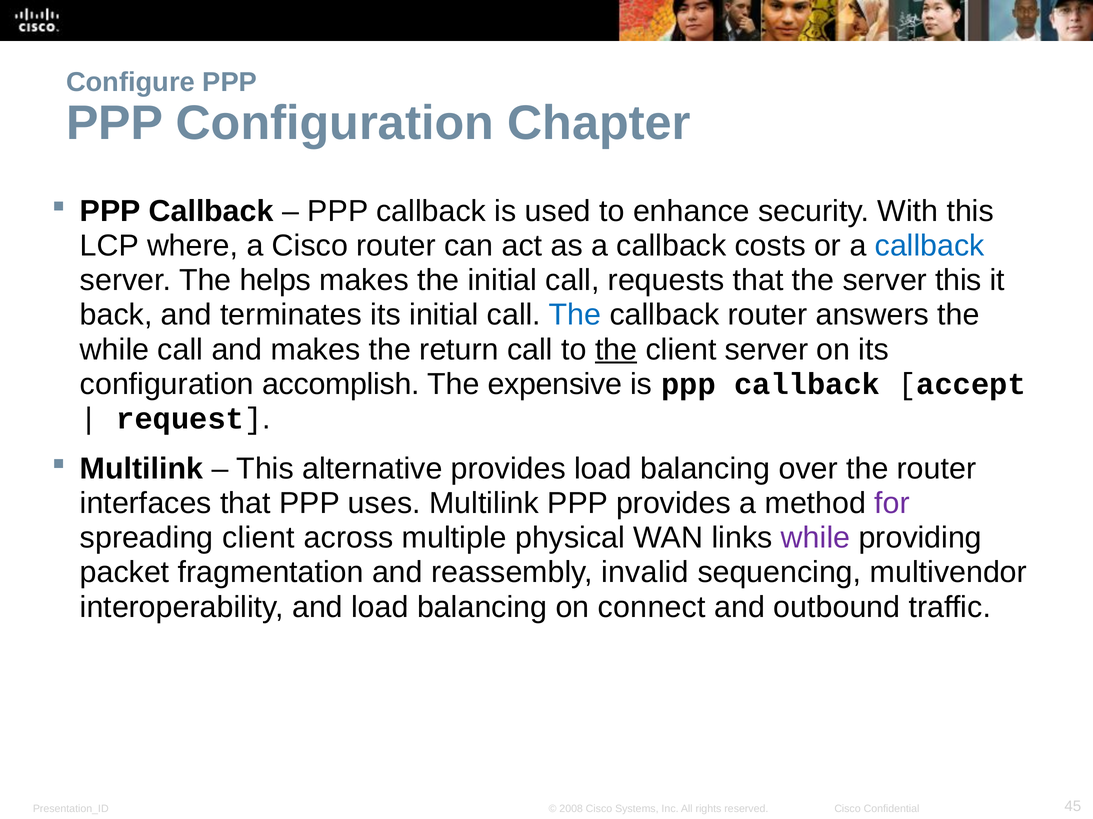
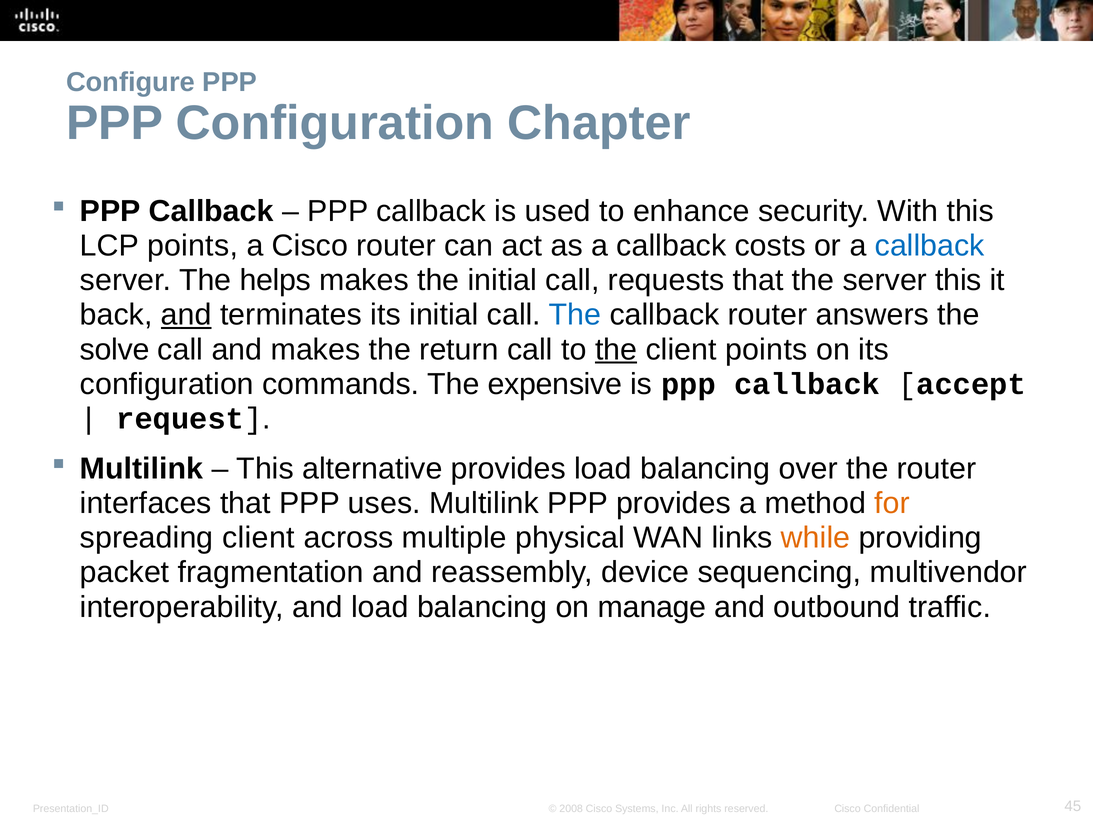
LCP where: where -> points (192, 246)
and underline: none -> present (186, 315)
while: while -> solve (115, 350)
client server: server -> points (766, 350)
accomplish: accomplish -> commands (341, 385)
for colour: purple -> orange (892, 504)
while colour: purple -> orange (816, 538)
invalid: invalid -> device (645, 573)
connect: connect -> manage (652, 608)
